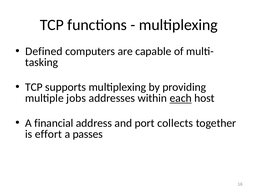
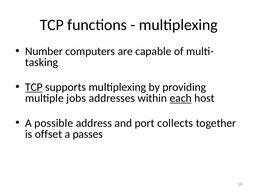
Defined: Defined -> Number (44, 51)
TCP underline: none -> present (34, 87)
financial: financial -> possible (54, 123)
effort: effort -> offset (48, 134)
